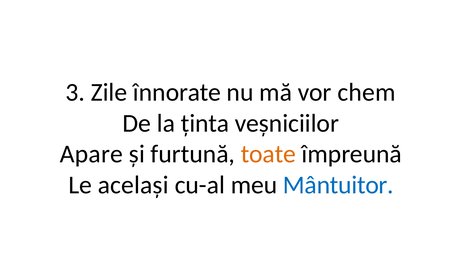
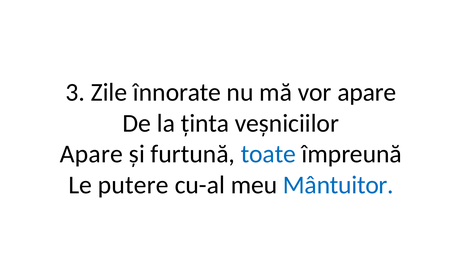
vor chem: chem -> apare (367, 92)
toate colour: orange -> blue (268, 154)
același: același -> putere (133, 185)
